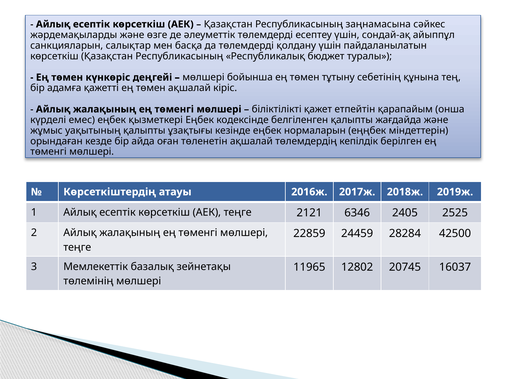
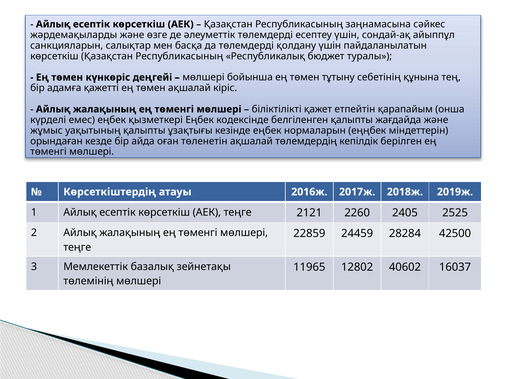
6346: 6346 -> 2260 (357, 213)
20745: 20745 -> 40602 (405, 268)
